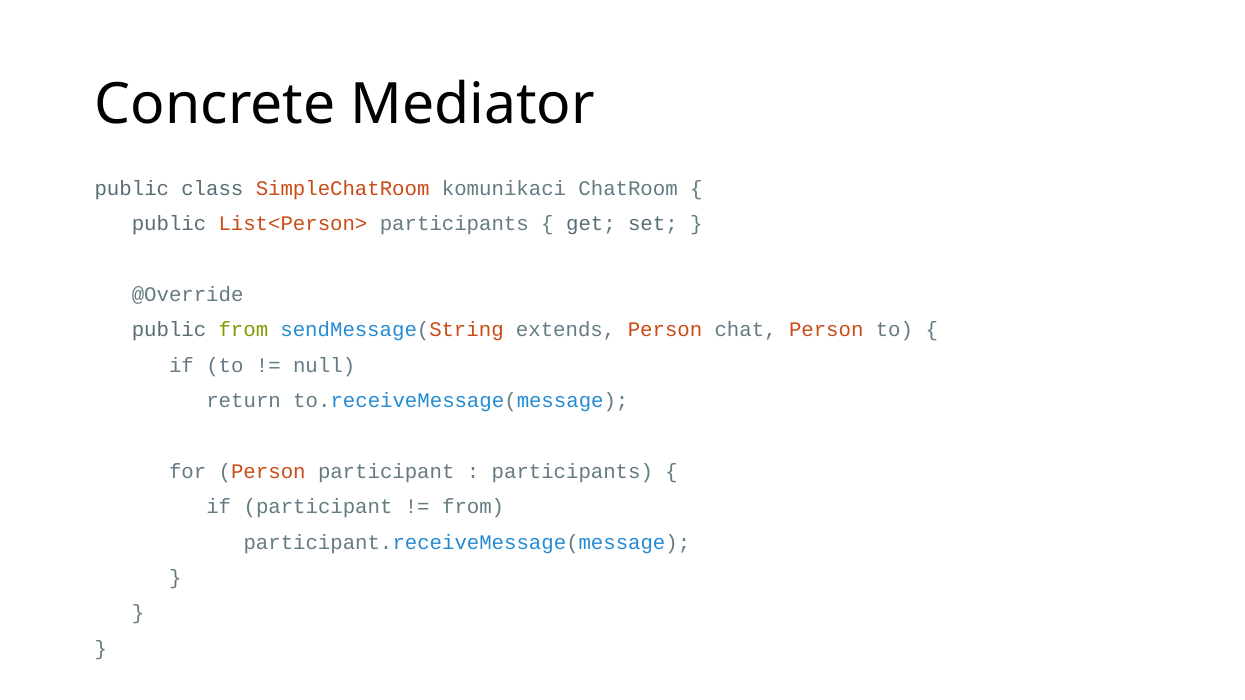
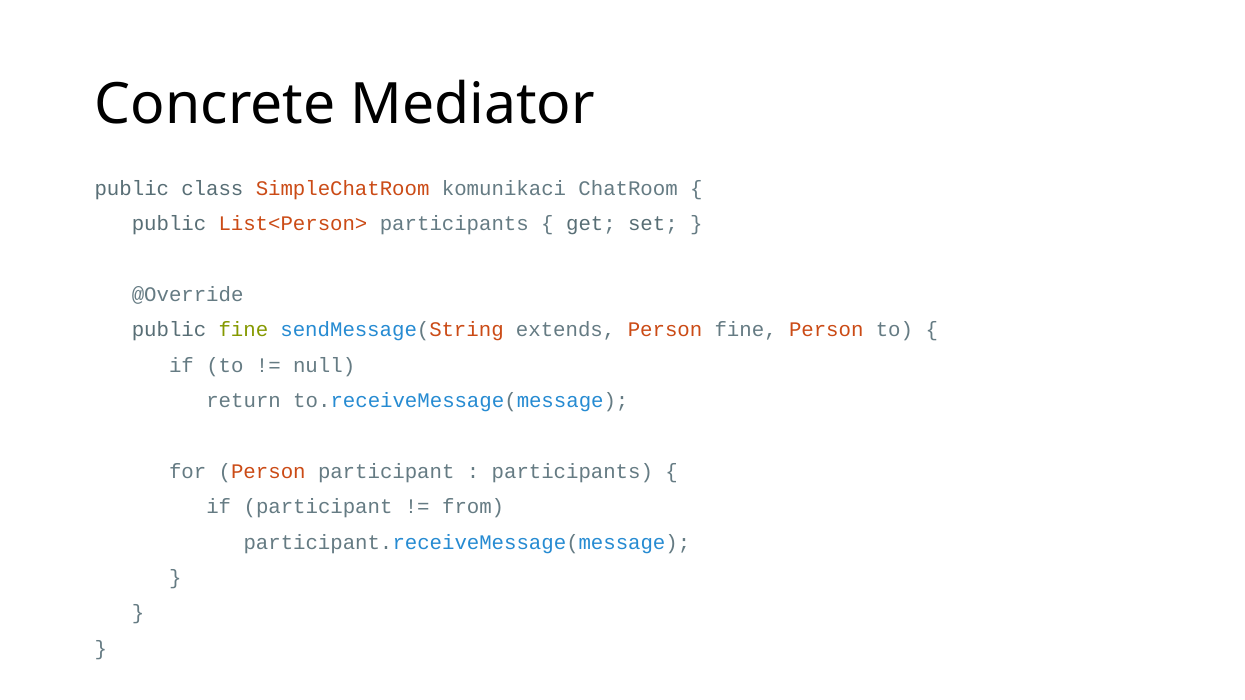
public from: from -> fine (243, 330)
Person chat: chat -> fine (746, 330)
